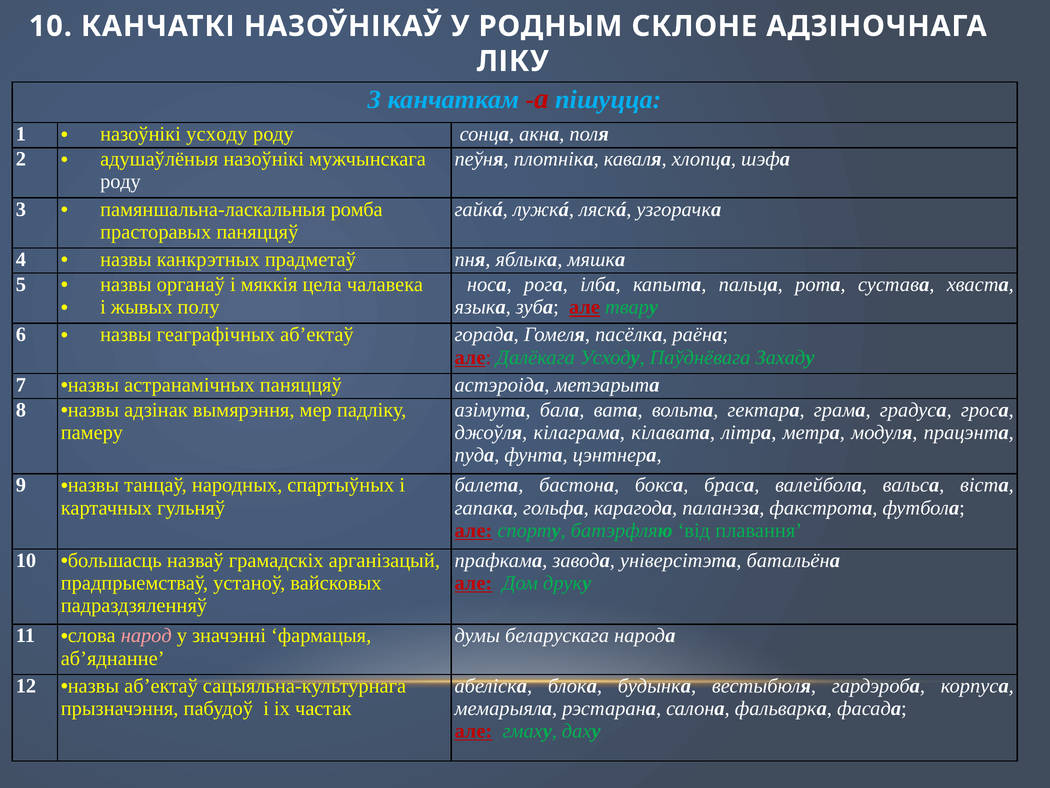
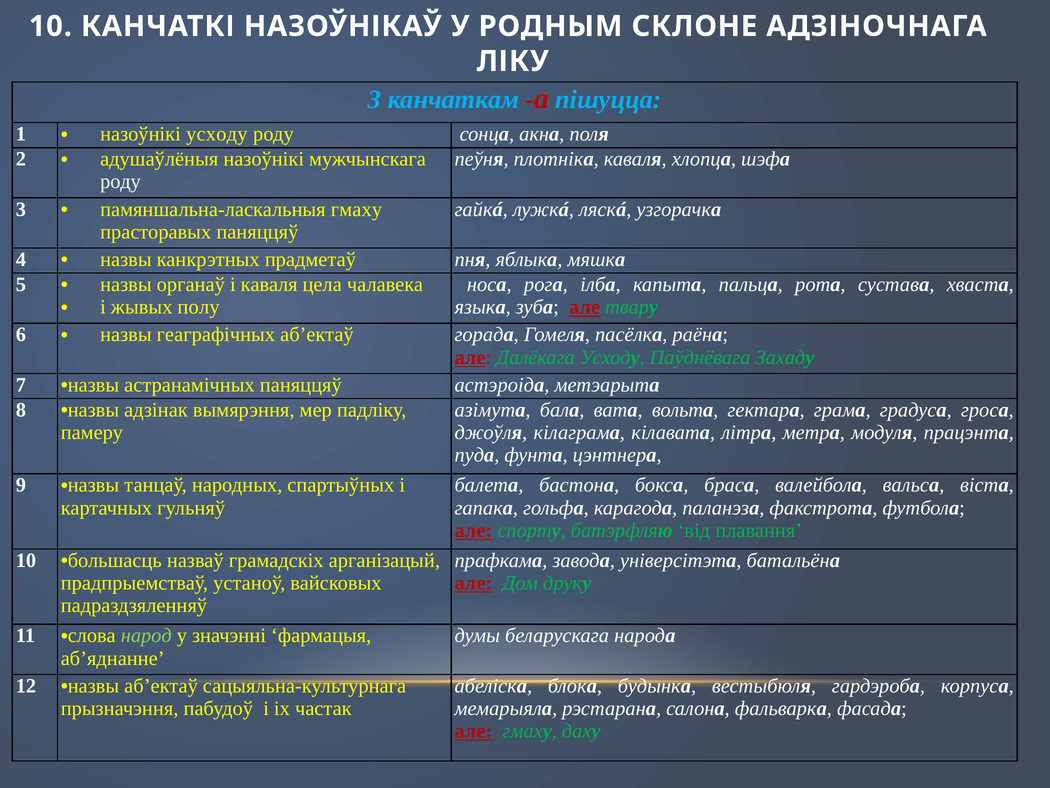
памяншальна-ласкальныя ромба: ромба -> гмаху (356, 209)
і мяккія: мяккія -> каваля (269, 284)
народ colour: pink -> light green (146, 635)
